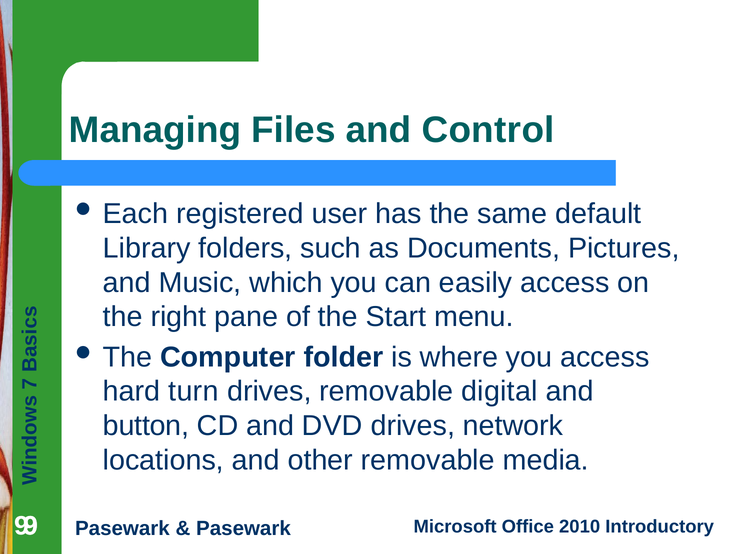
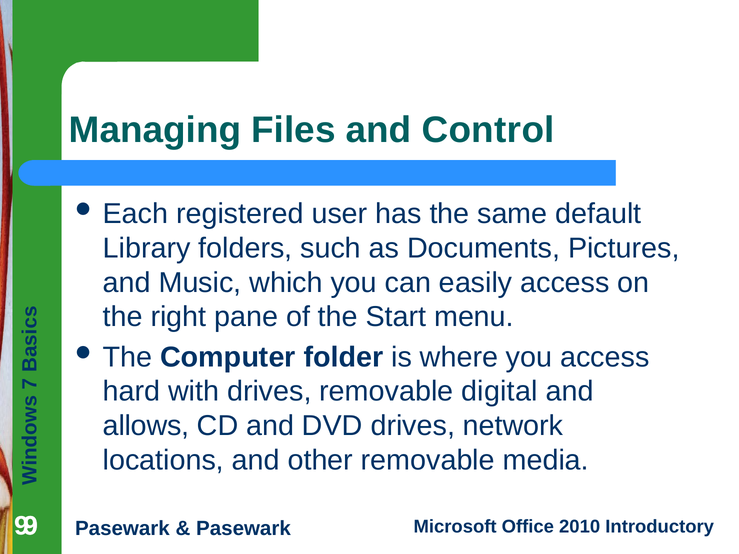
turn: turn -> with (194, 392)
button: button -> allows (146, 426)
